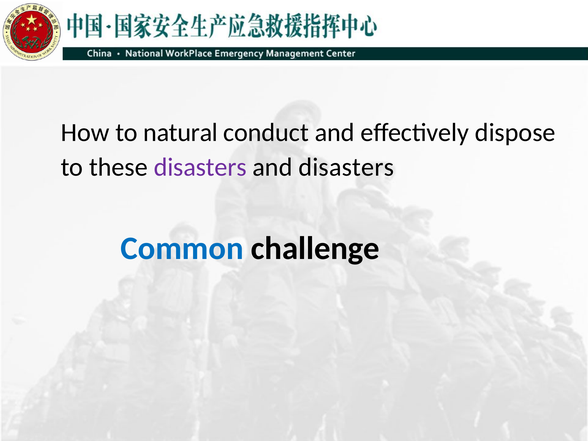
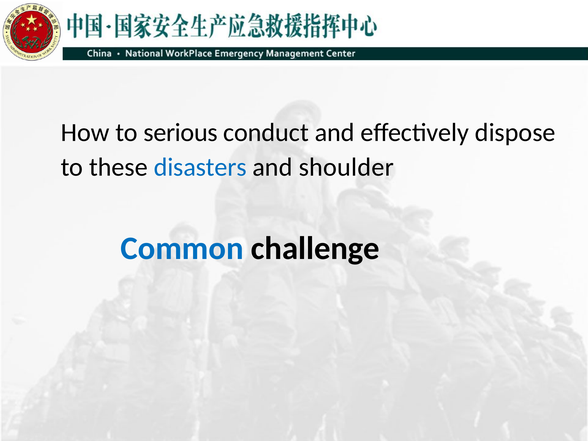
natural: natural -> serious (181, 133)
disasters colour: purple -> blue (200, 167)
and disasters: disasters -> shoulder (346, 167)
